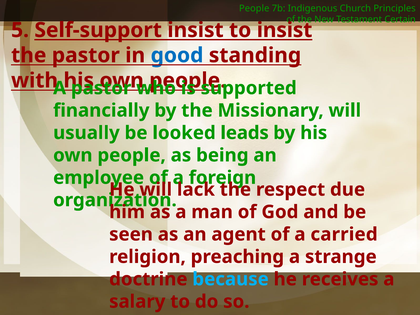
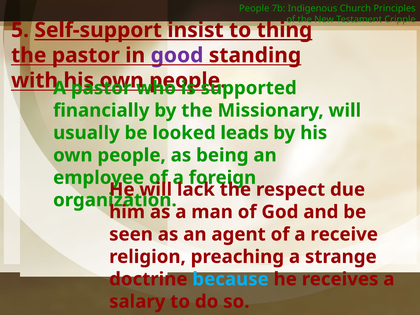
Certain: Certain -> Cripple (400, 19)
to insist: insist -> thing (284, 30)
good colour: blue -> purple (177, 55)
carried: carried -> receive (344, 234)
